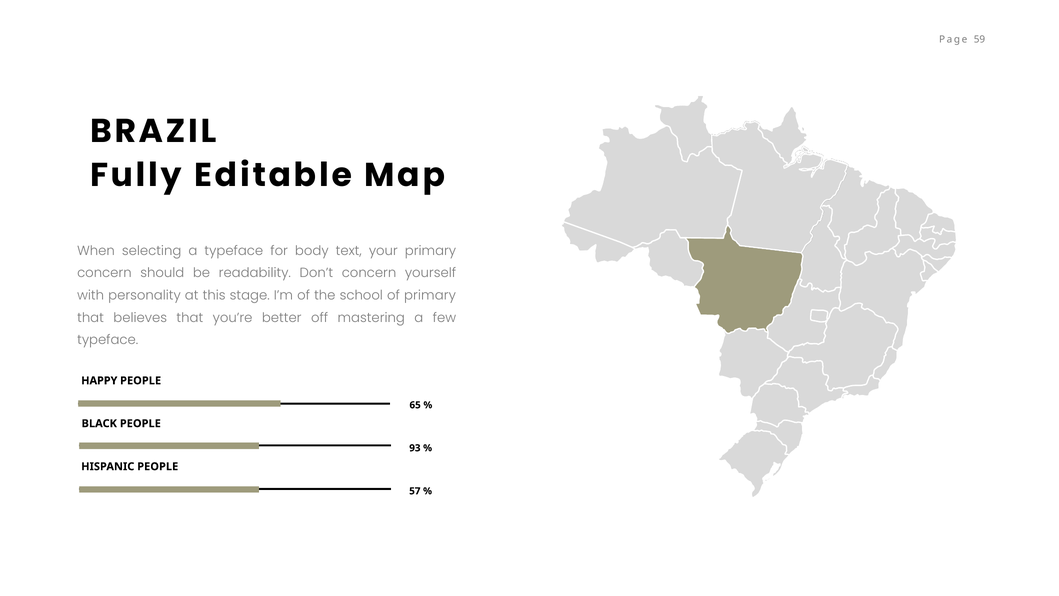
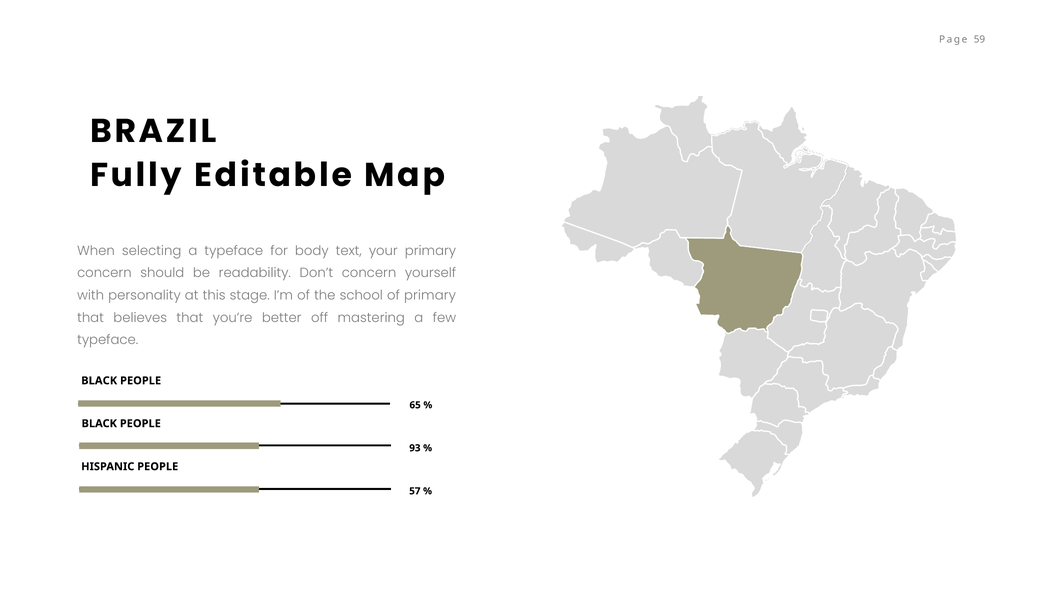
HAPPY: HAPPY -> BLACK (99, 381)
